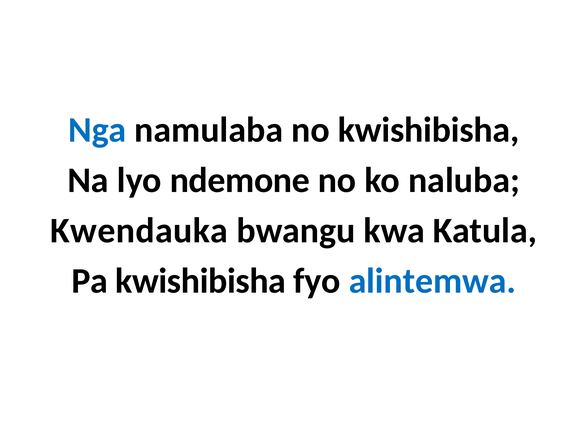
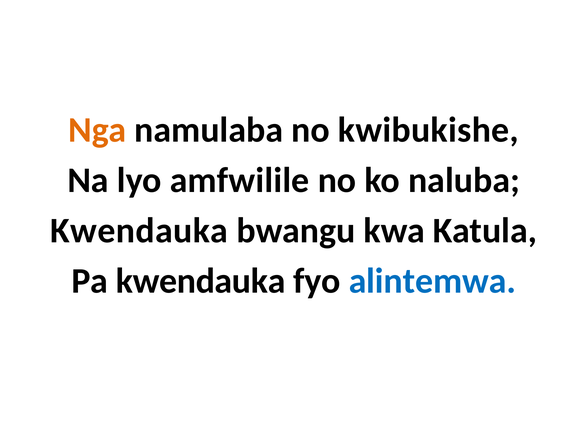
Nga colour: blue -> orange (97, 130)
no kwishibisha: kwishibisha -> kwibukishe (428, 130)
ndemone: ndemone -> amfwilile (240, 180)
Pa kwishibisha: kwishibisha -> kwendauka (201, 281)
